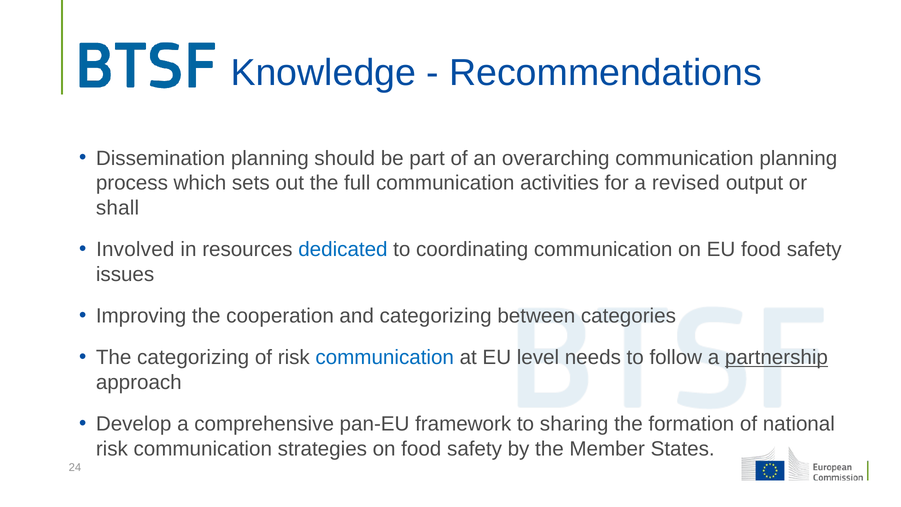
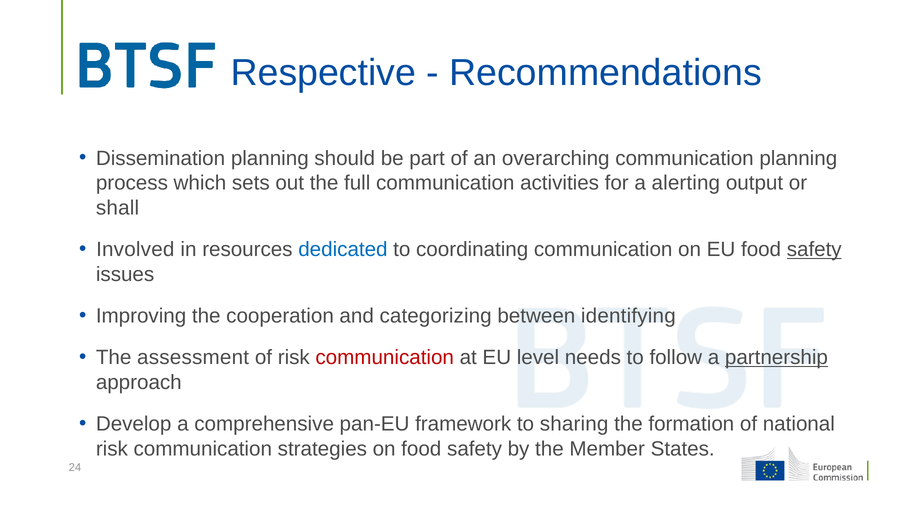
Knowledge: Knowledge -> Respective (323, 73)
revised: revised -> alerting (686, 183)
safety underline: none -> present (814, 249)
categories: categories -> identifying (628, 316)
The categorizing: categorizing -> assessment (193, 358)
communication colour: blue -> red (385, 358)
